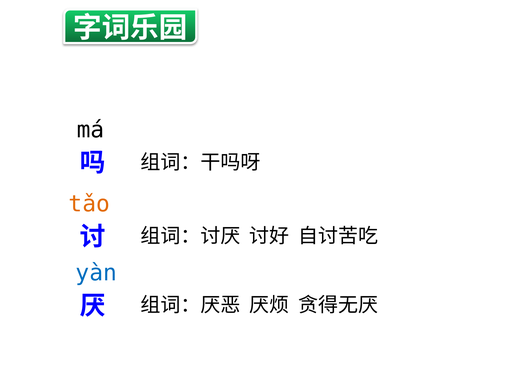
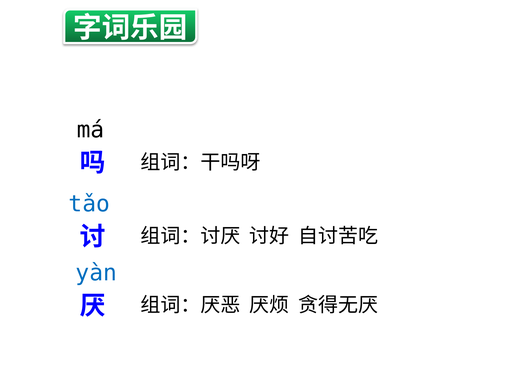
tǎo colour: orange -> blue (89, 204)
